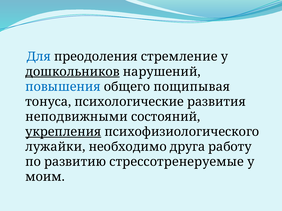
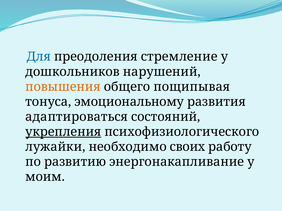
дошкольников underline: present -> none (73, 72)
повышения colour: blue -> orange (63, 87)
психологические: психологические -> эмоциональному (129, 102)
неподвижными: неподвижными -> адаптироваться (77, 117)
друга: друга -> своих (187, 147)
стрессотренеруемые: стрессотренеруемые -> энергонакапливание (177, 162)
